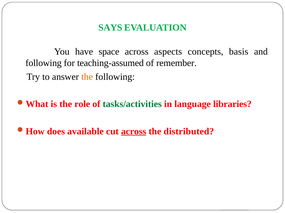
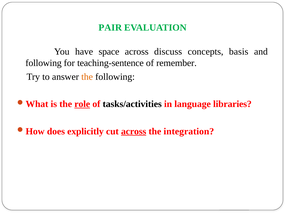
SAYS: SAYS -> PAIR (110, 28)
aspects: aspects -> discuss (168, 52)
teaching-assumed: teaching-assumed -> teaching-sentence (110, 63)
role underline: none -> present (82, 104)
tasks/activities colour: green -> black (132, 104)
available: available -> explicitly (85, 132)
distributed: distributed -> integration (189, 132)
